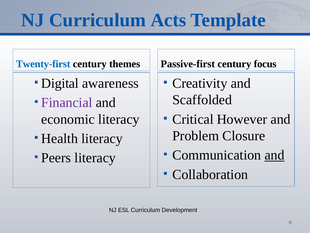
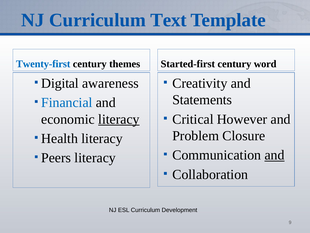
Acts: Acts -> Text (169, 20)
Passive-first: Passive-first -> Started-first (188, 64)
focus: focus -> word (265, 64)
Scaffolded: Scaffolded -> Statements (202, 100)
Financial colour: purple -> blue (67, 102)
literacy underline: none -> present (119, 119)
